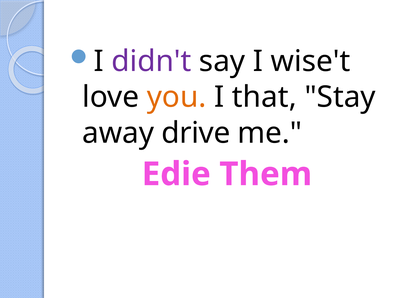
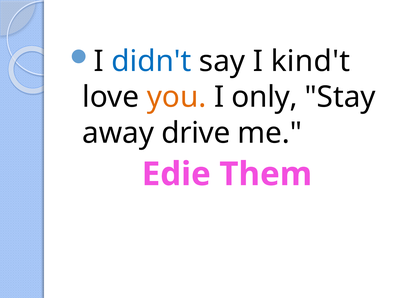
didn't colour: purple -> blue (151, 61)
wise't: wise't -> kind't (310, 61)
that: that -> only (265, 97)
